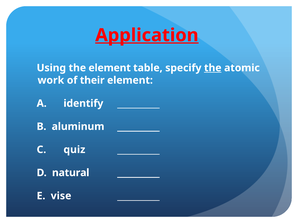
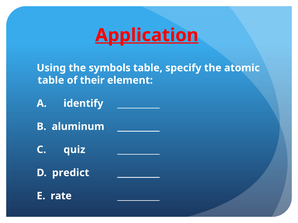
the element: element -> symbols (110, 68)
the underline: present -> none (213, 68)
work: work -> table (51, 80)
natural: natural -> predict (71, 173)
vise: vise -> rate (61, 196)
